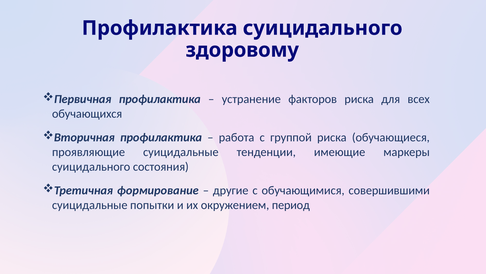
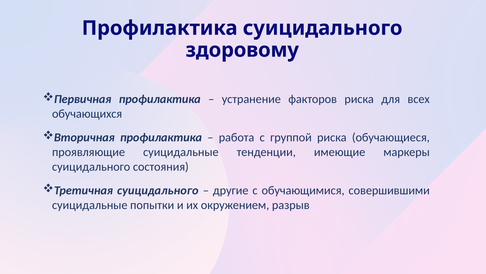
Третичная формирование: формирование -> суицидального (158, 190)
период: период -> разрыв (291, 205)
